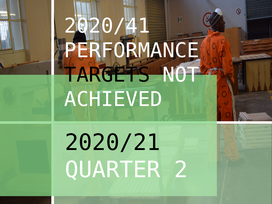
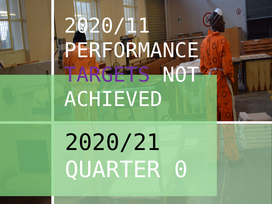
2020/41: 2020/41 -> 2020/11 (107, 26)
TARGETS colour: black -> purple (107, 75)
2: 2 -> 0 (181, 170)
